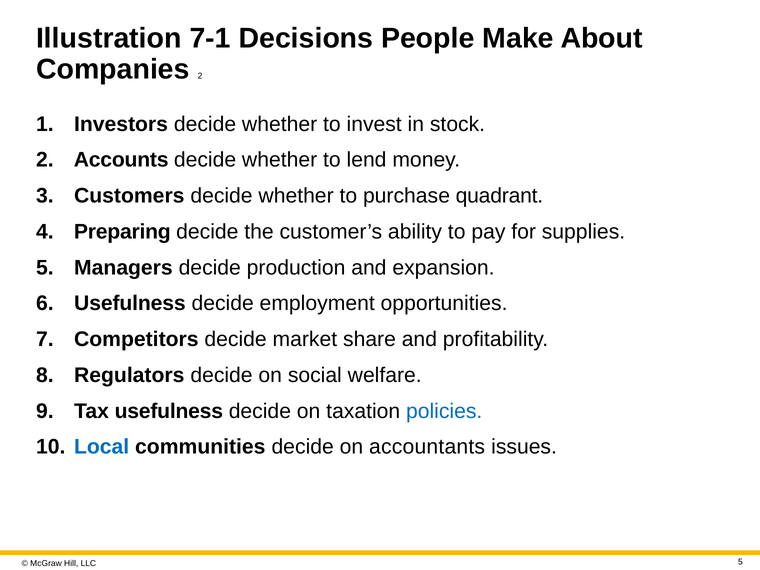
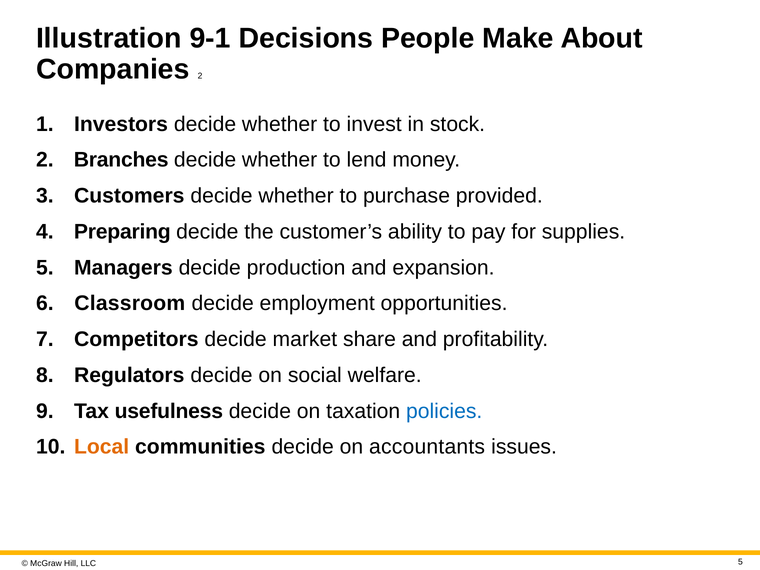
7-1: 7-1 -> 9-1 (210, 38)
Accounts: Accounts -> Branches (121, 160)
quadrant: quadrant -> provided (499, 196)
Usefulness: Usefulness -> Classroom (130, 303)
Local colour: blue -> orange (102, 447)
